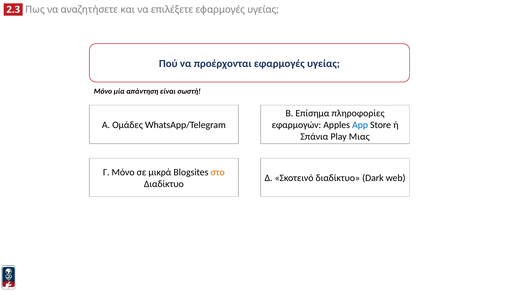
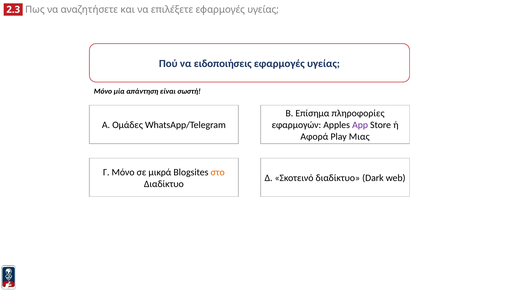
προέρχονται: προέρχονται -> ειδοποιήσεις (223, 64)
App colour: blue -> purple (360, 125)
Σπάνια: Σπάνια -> Αφορά (314, 137)
